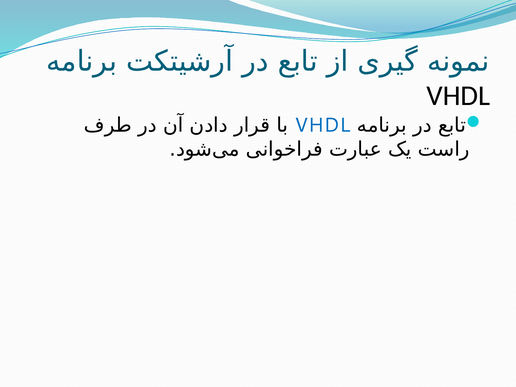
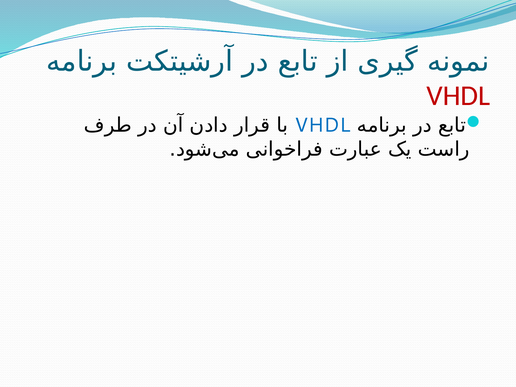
VHDL colour: black -> red (458, 96)
